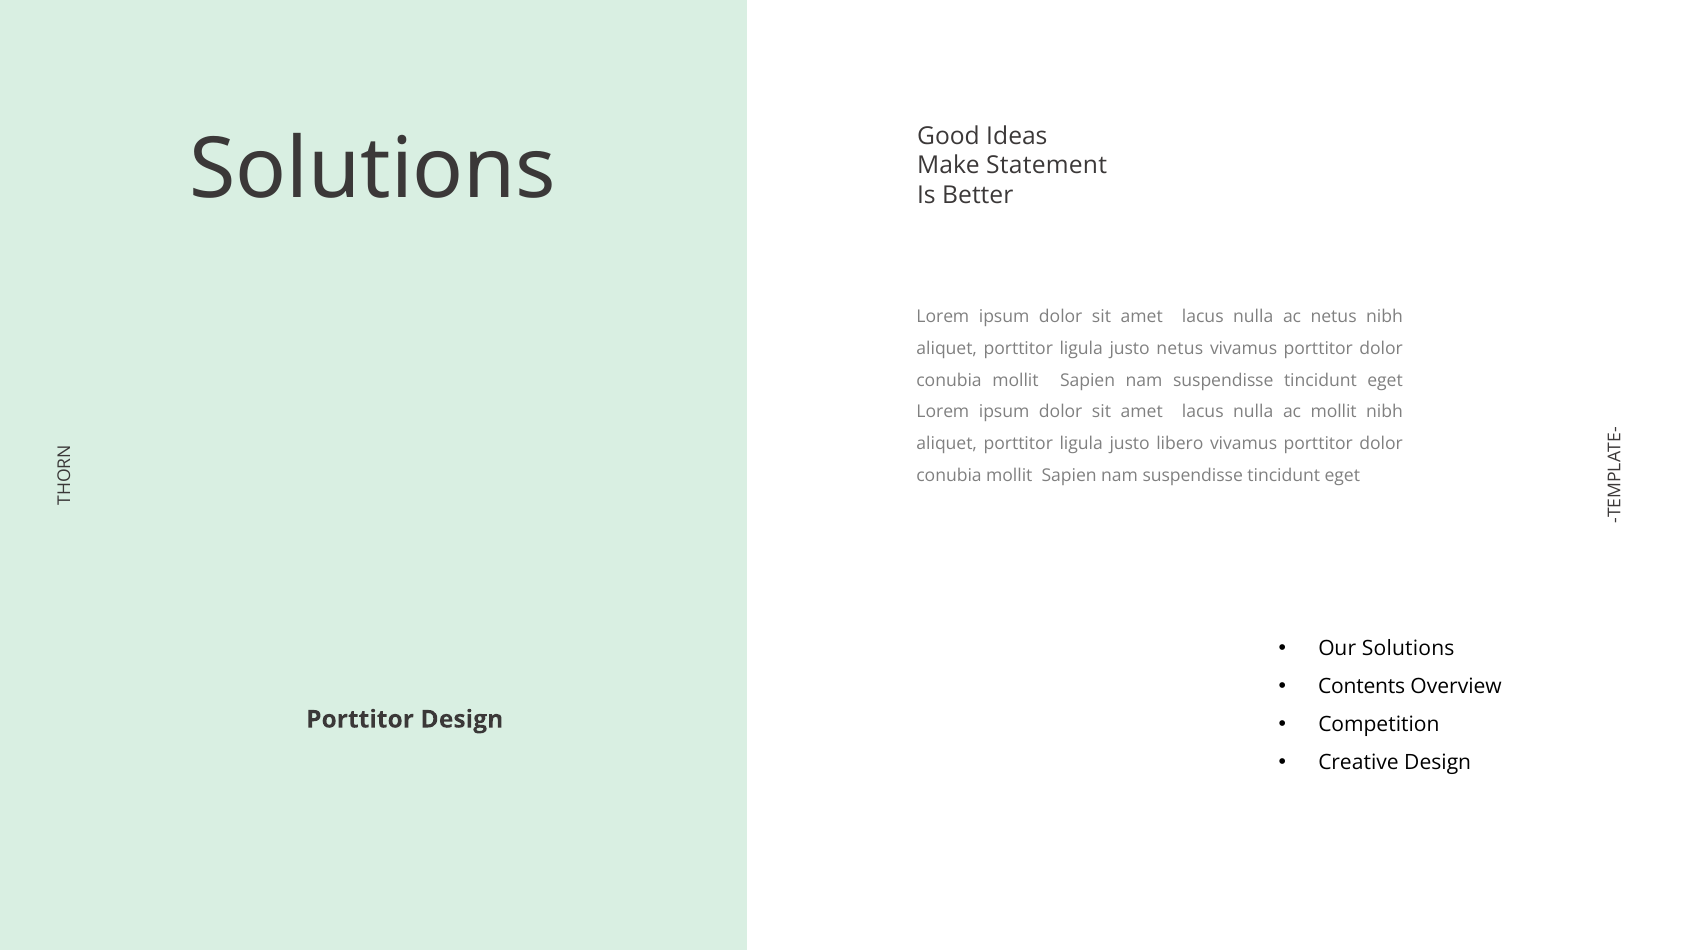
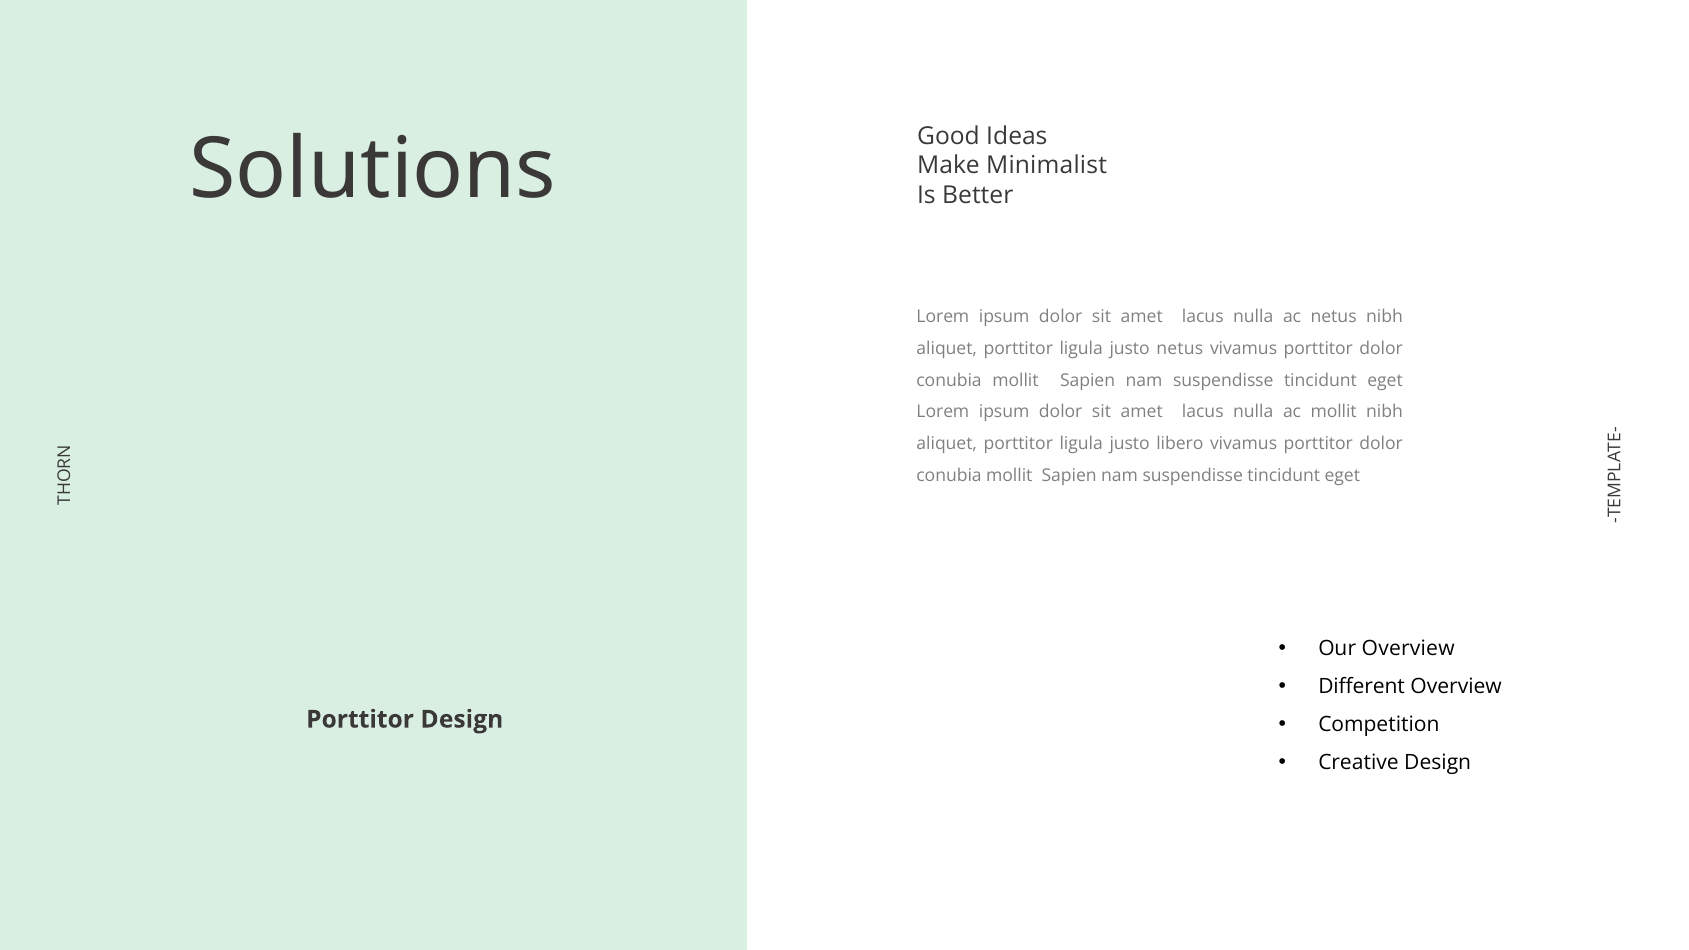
Statement: Statement -> Minimalist (1047, 166)
Our Solutions: Solutions -> Overview (1408, 649)
Contents: Contents -> Different (1362, 687)
